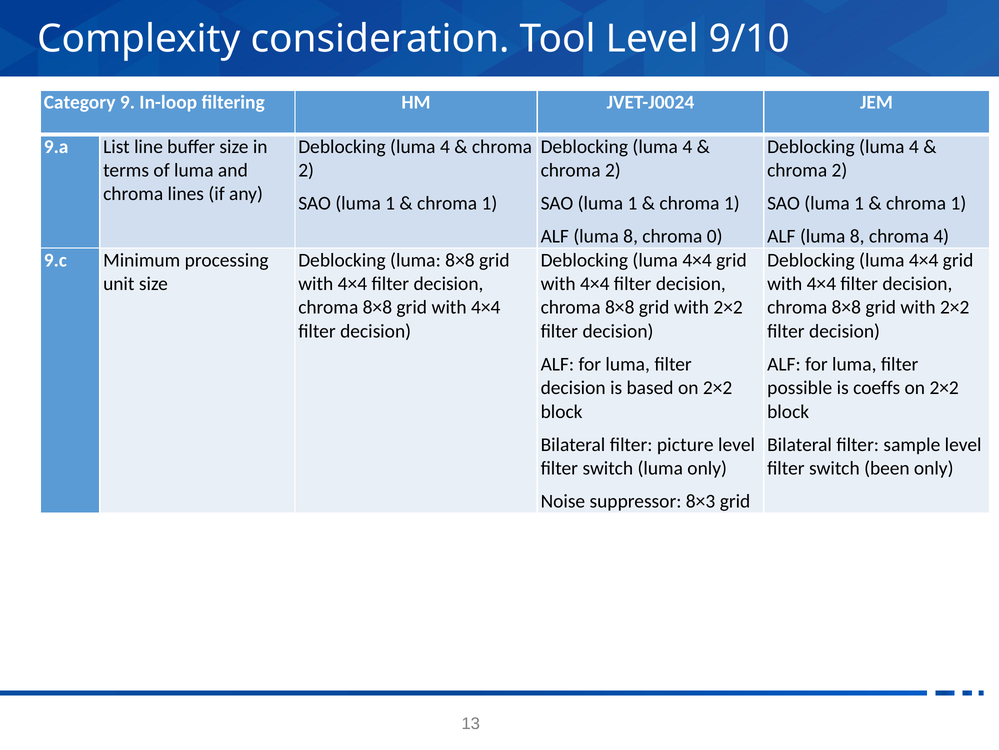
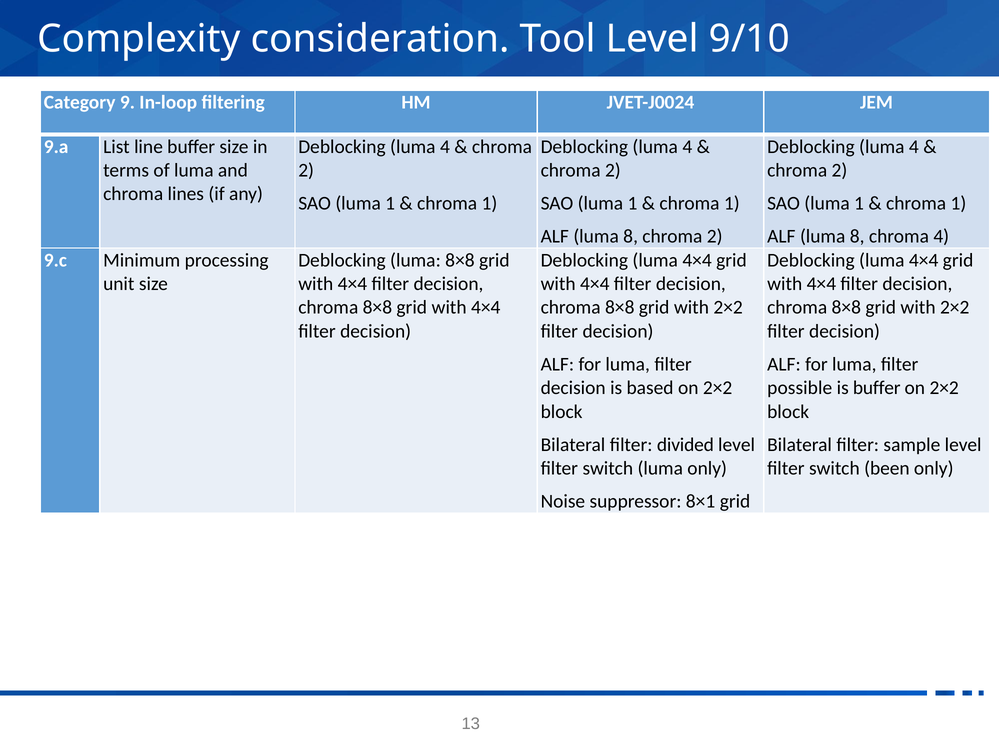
8 chroma 0: 0 -> 2 (715, 236)
is coeffs: coeffs -> buffer (877, 388)
picture: picture -> divided (685, 444)
8×3: 8×3 -> 8×1 (701, 501)
